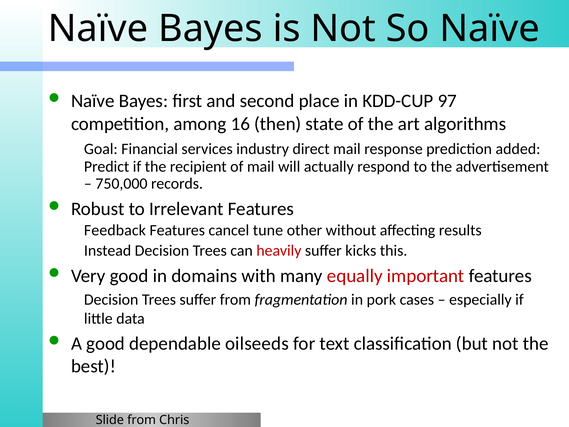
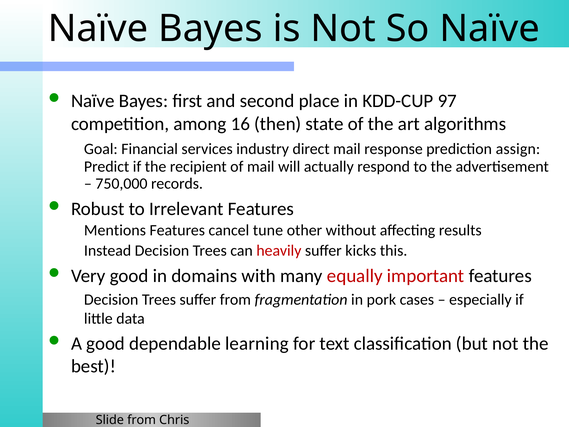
added: added -> assign (518, 149)
Feedback: Feedback -> Mentions (115, 230)
oilseeds: oilseeds -> learning (257, 343)
